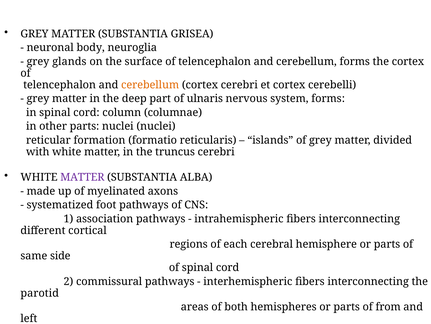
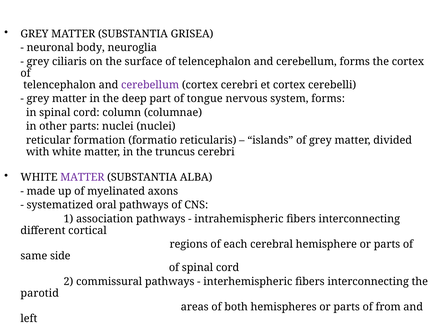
glands: glands -> ciliaris (69, 61)
cerebellum colour: orange -> purple (150, 85)
ulnaris: ulnaris -> tongue (205, 98)
foot: foot -> oral (106, 204)
